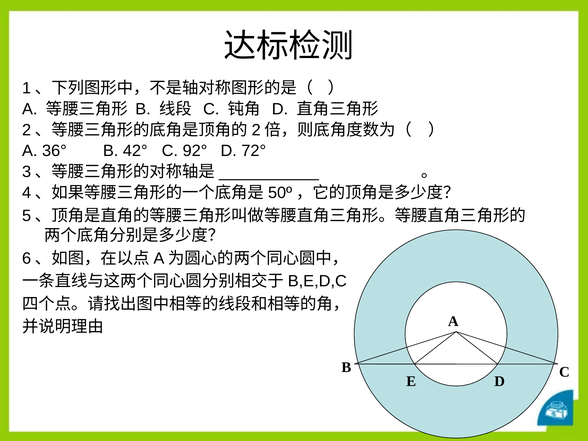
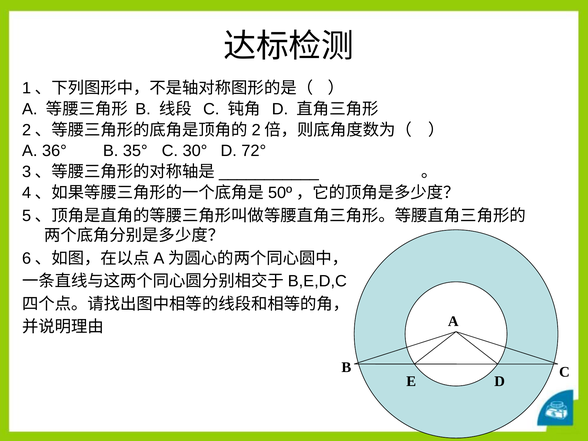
42°: 42° -> 35° (135, 151)
92°: 92° -> 30° (195, 151)
